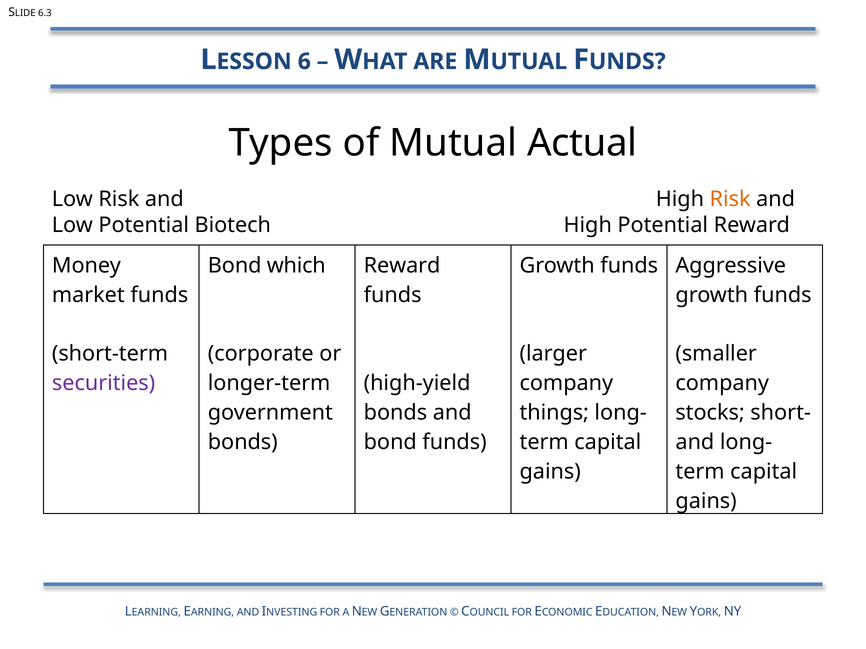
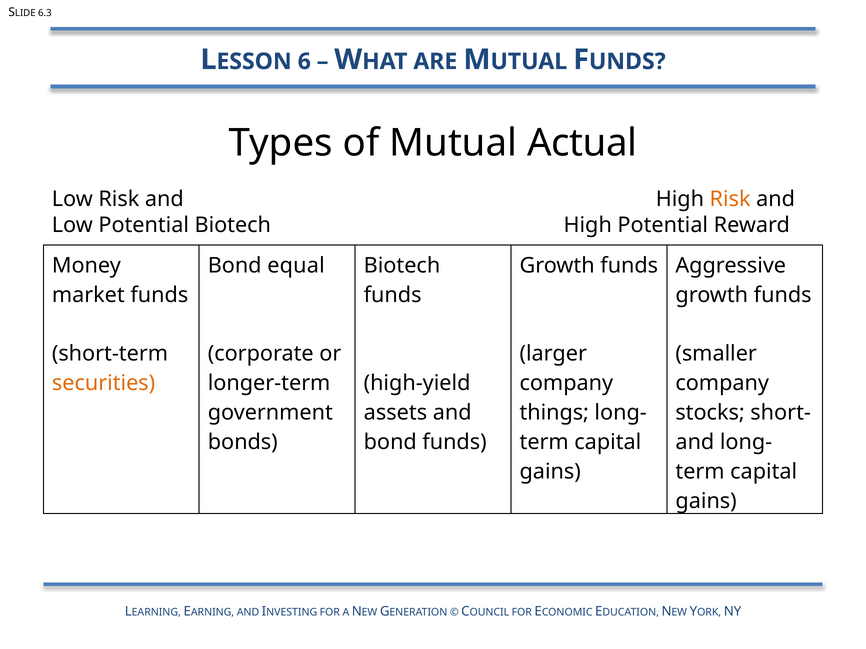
which: which -> equal (296, 266)
Reward: Reward -> Biotech (402, 266)
securities colour: purple -> orange (104, 383)
bonds: bonds -> assets (395, 413)
